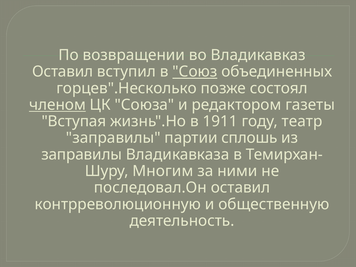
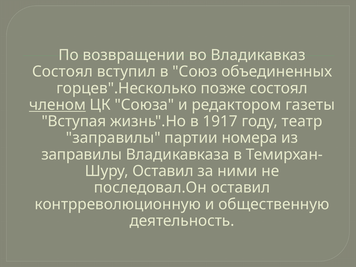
Оставил: Оставил -> Состоял (63, 72)
Союз underline: present -> none (195, 72)
1911: 1911 -> 1917 (220, 121)
сплошь: сплошь -> номера (249, 138)
Многим: Многим -> Оставил (163, 171)
